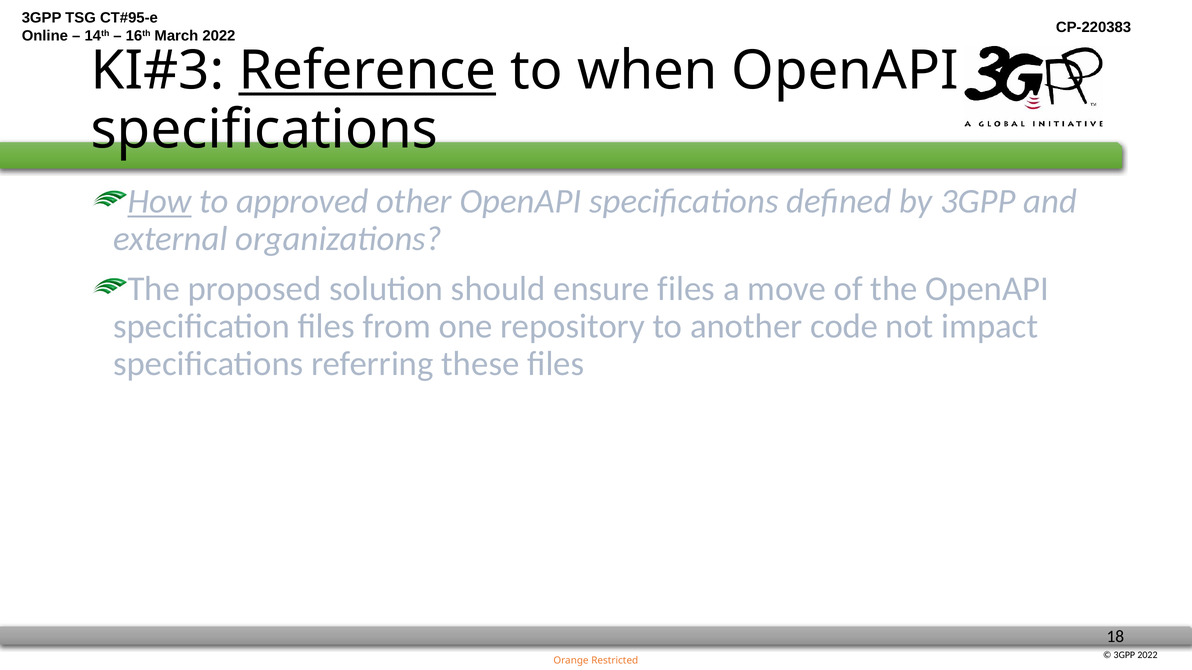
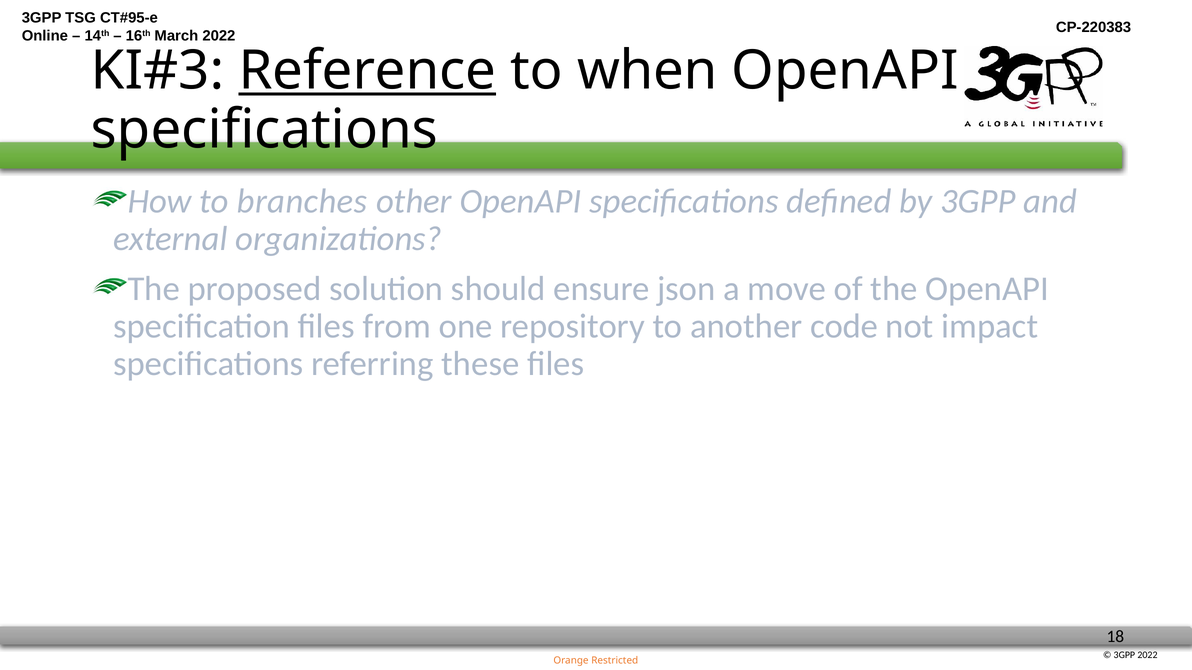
How underline: present -> none (160, 202)
approved: approved -> branches (302, 202)
ensure files: files -> json (686, 289)
